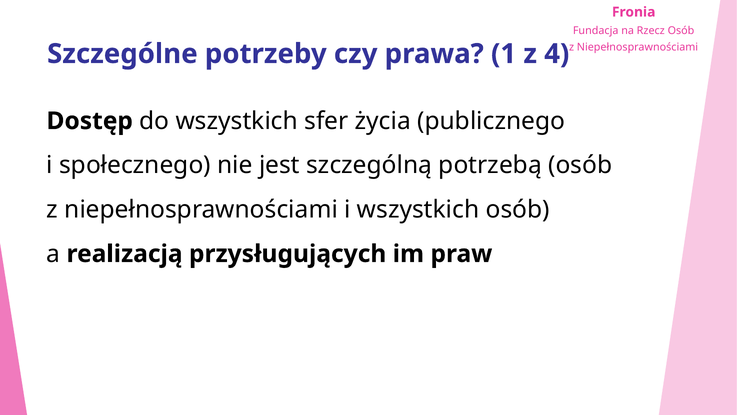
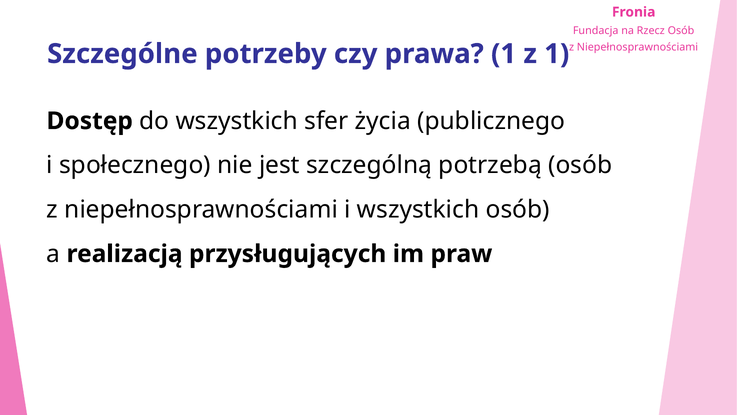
z 4: 4 -> 1 (557, 54)
